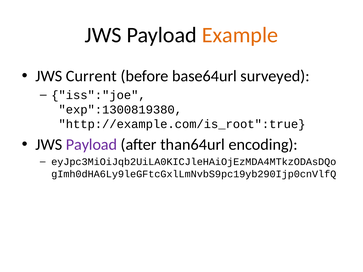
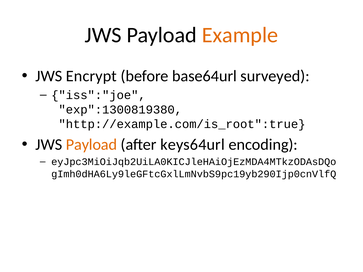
Current: Current -> Encrypt (91, 76)
Payload colour: purple -> orange (91, 145)
than64url: than64url -> keys64url (193, 145)
